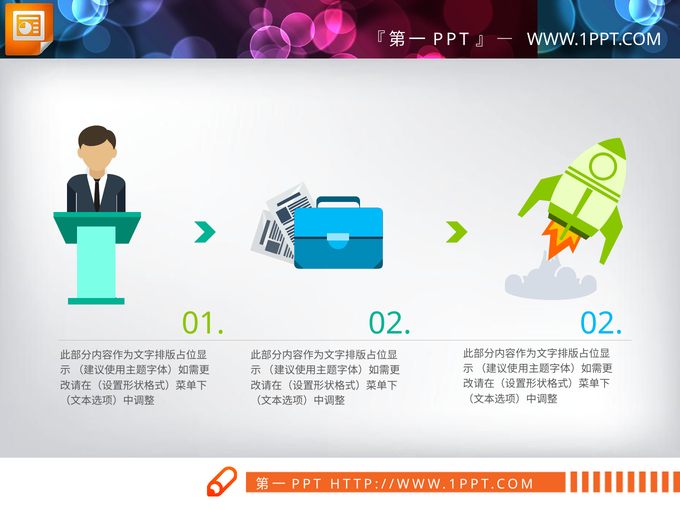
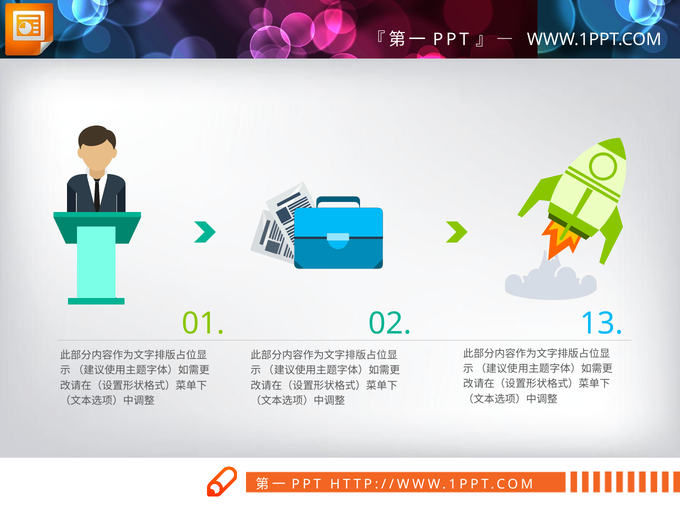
01 02: 02 -> 13 (601, 324)
